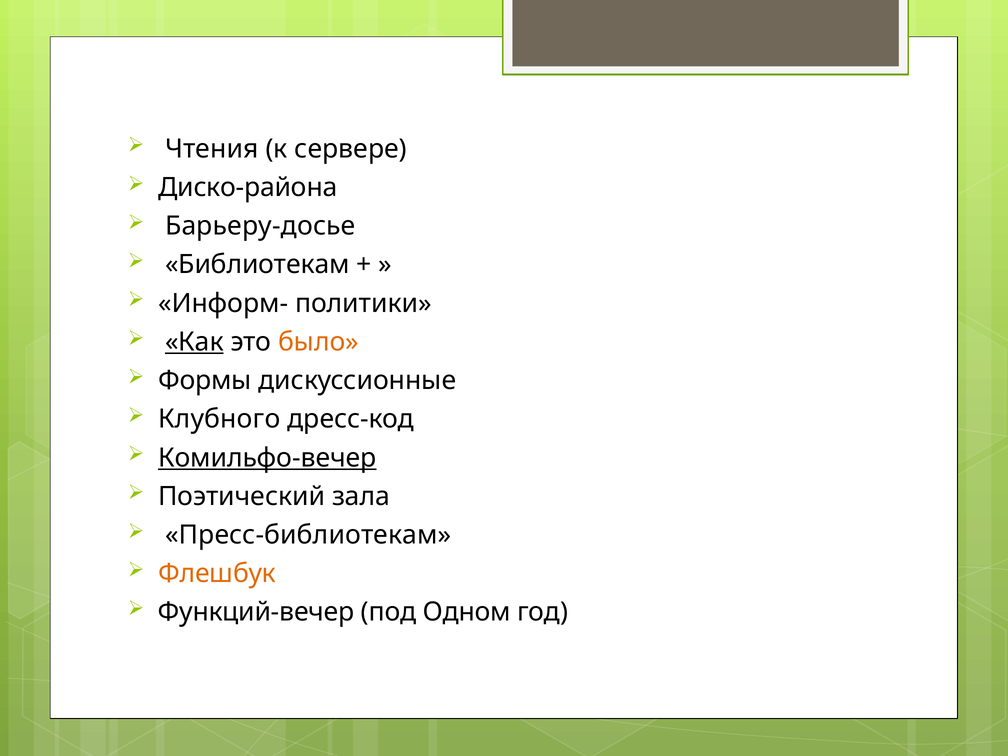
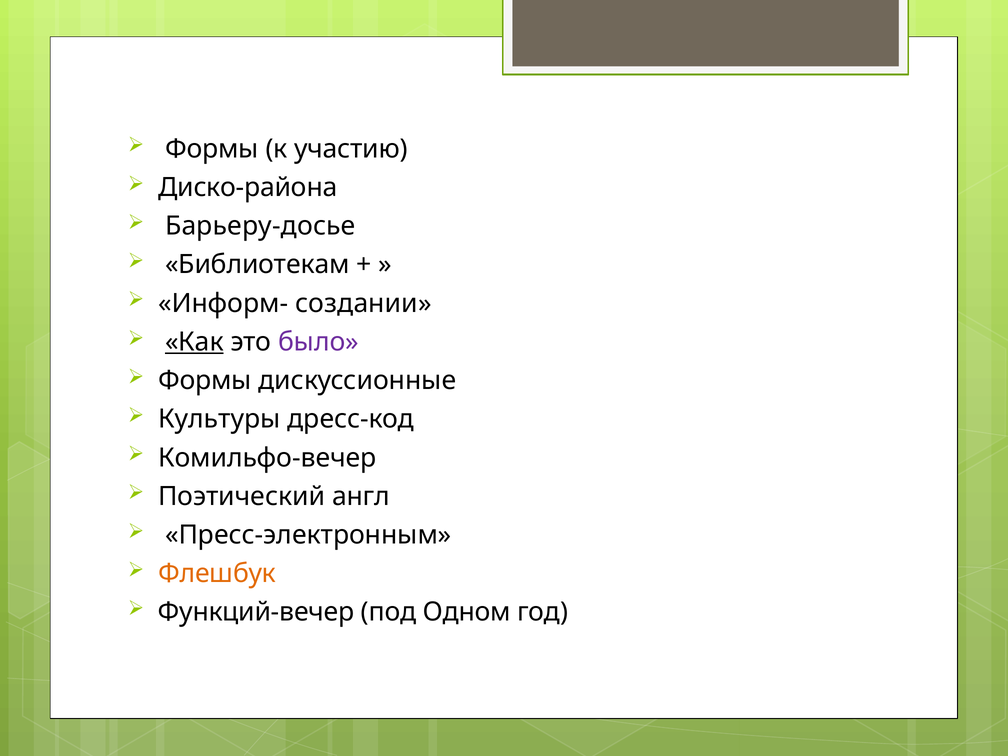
Чтения: Чтения -> Формы (212, 149)
сервере: сервере -> участию (351, 149)
политики: политики -> создании (363, 303)
было colour: orange -> purple (319, 342)
Клубного: Клубного -> Культуры (219, 419)
Комильфо-вечер underline: present -> none (267, 458)
зала: зала -> англ (361, 496)
Пресс-библиотекам: Пресс-библиотекам -> Пресс-электронным (308, 535)
